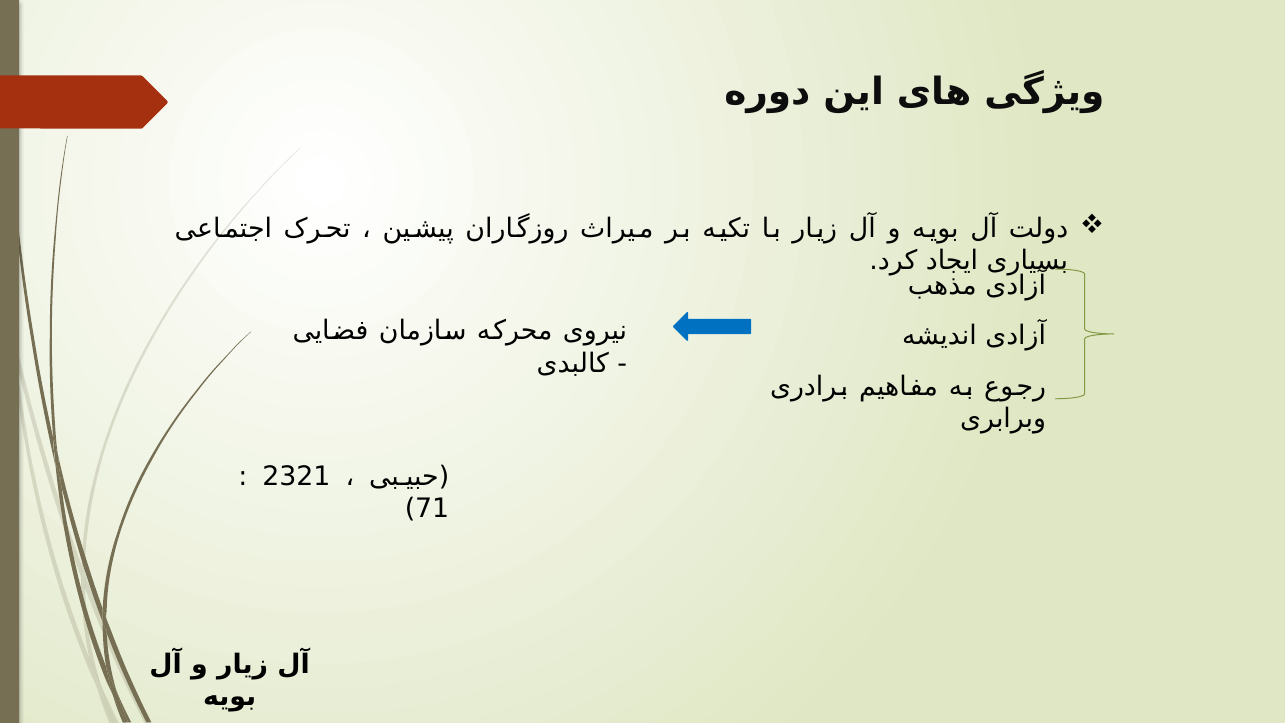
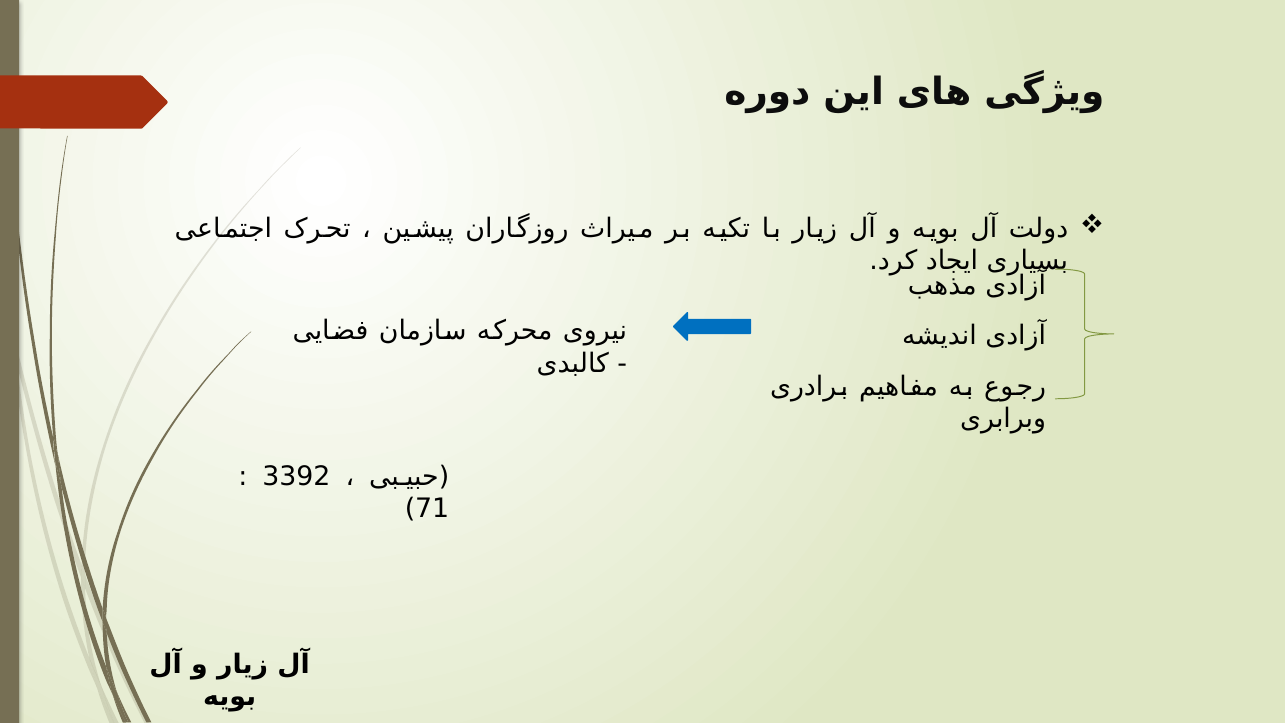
2321: 2321 -> 3392 (296, 476)
